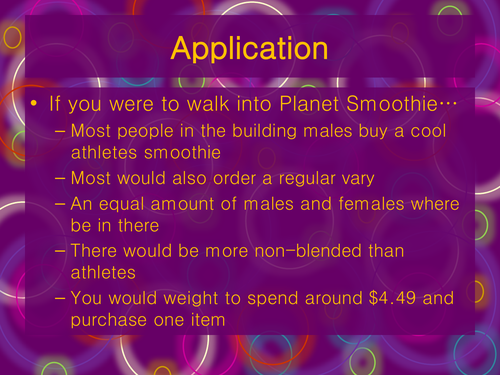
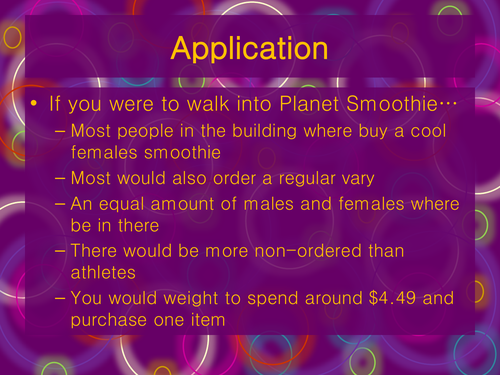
building males: males -> where (328, 131)
athletes: athletes -> females (104, 153)
non-blended: non-blended -> non-ordered (308, 251)
